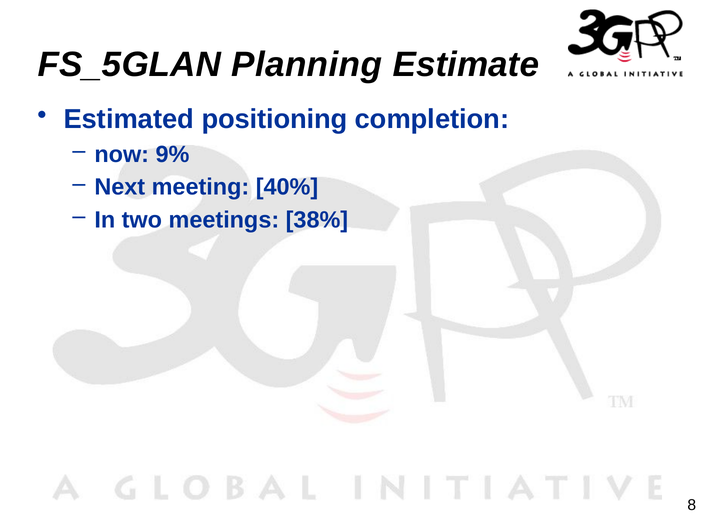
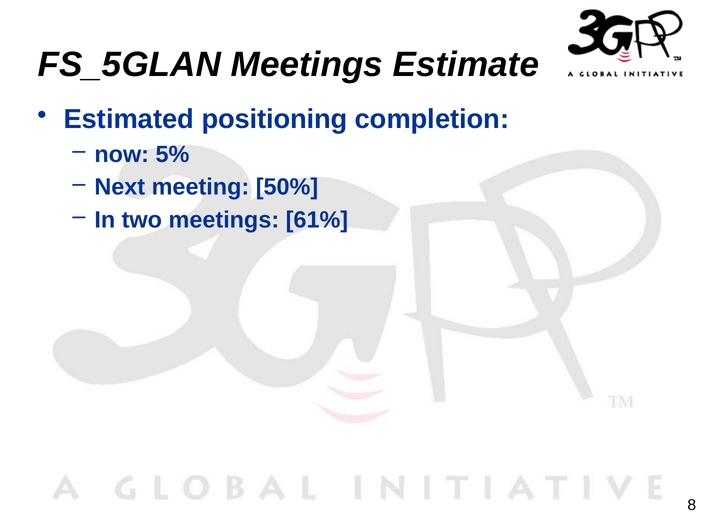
FS_5GLAN Planning: Planning -> Meetings (307, 64)
9%: 9% -> 5% (173, 154)
40%: 40% -> 50% (287, 187)
38%: 38% -> 61% (317, 220)
